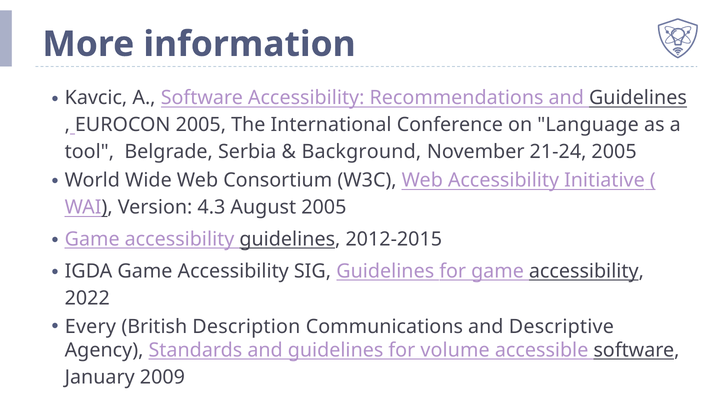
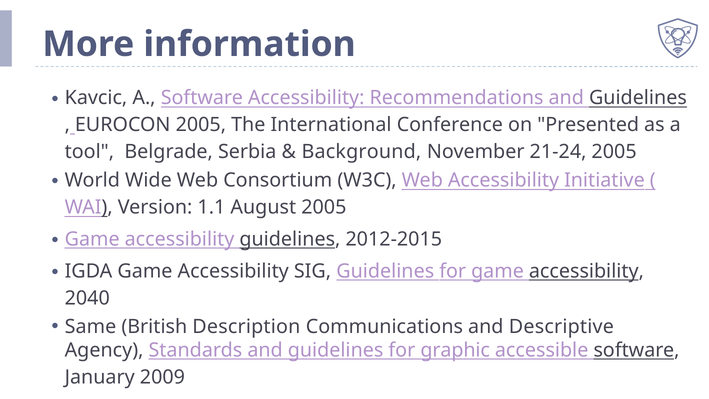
Language: Language -> Presented (588, 125)
4.3: 4.3 -> 1.1 (211, 207)
2022: 2022 -> 2040 (87, 298)
Every: Every -> Same (90, 326)
volume: volume -> graphic (455, 350)
